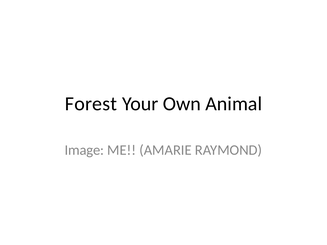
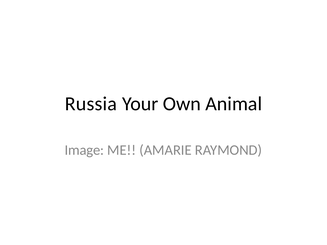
Forest: Forest -> Russia (91, 104)
